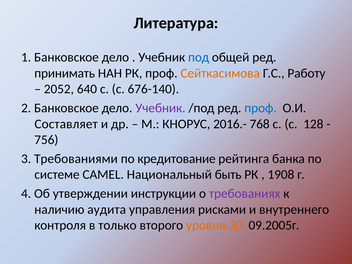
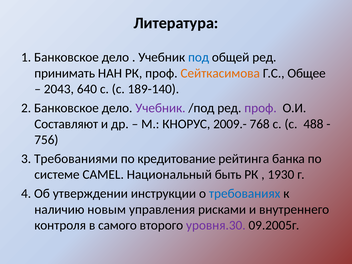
Работу: Работу -> Общее (307, 73)
2052: 2052 -> 2043 (59, 89)
676-140: 676-140 -> 189-140 (153, 89)
проф colour: blue -> purple (260, 108)
Составляет: Составляет -> Составляют (66, 124)
2016.-: 2016.- -> 2009.- (230, 124)
128: 128 -> 488 (313, 124)
1908: 1908 -> 1930 (281, 175)
требованиях colour: purple -> blue (245, 194)
аудита: аудита -> новым (107, 209)
только: только -> самого (117, 225)
уровня.30 colour: orange -> purple (216, 225)
